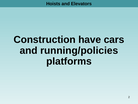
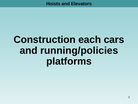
have: have -> each (90, 39)
